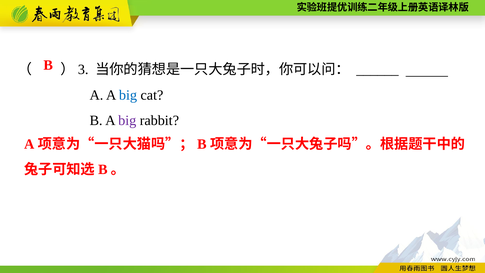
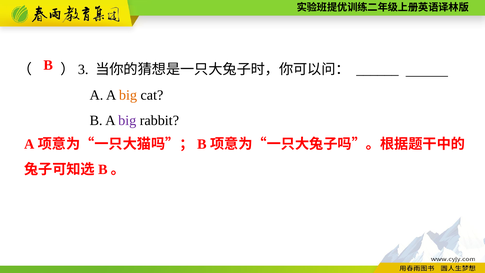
big colour: blue -> orange (128, 95)
